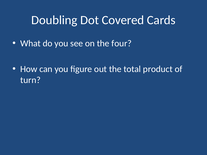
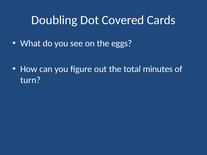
four: four -> eggs (122, 43)
product: product -> minutes (158, 69)
